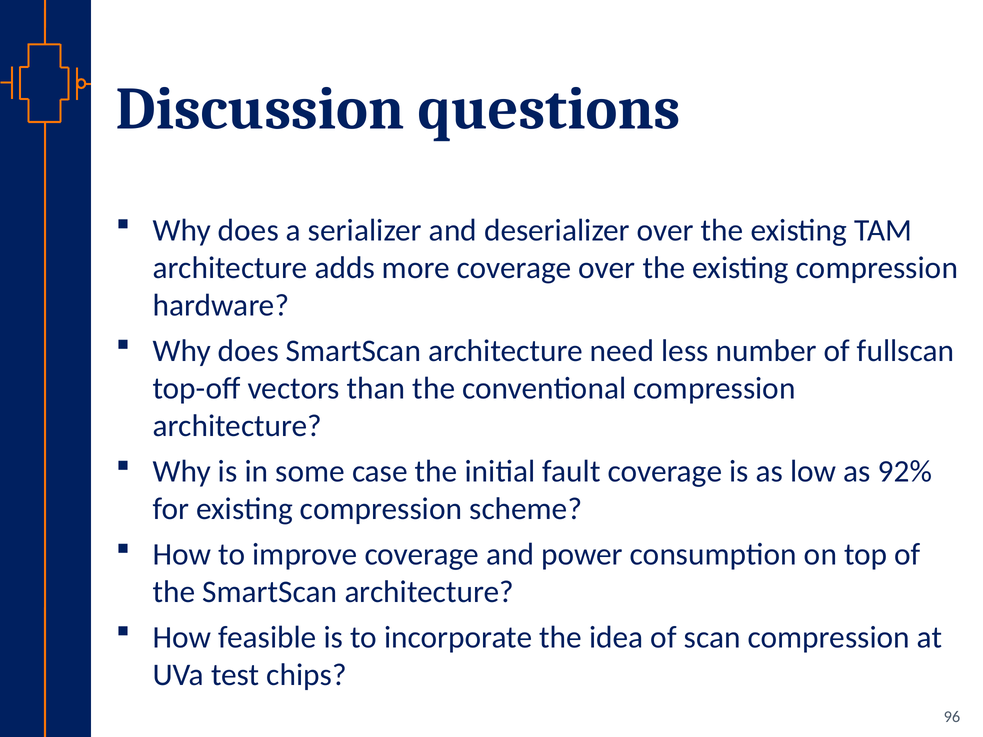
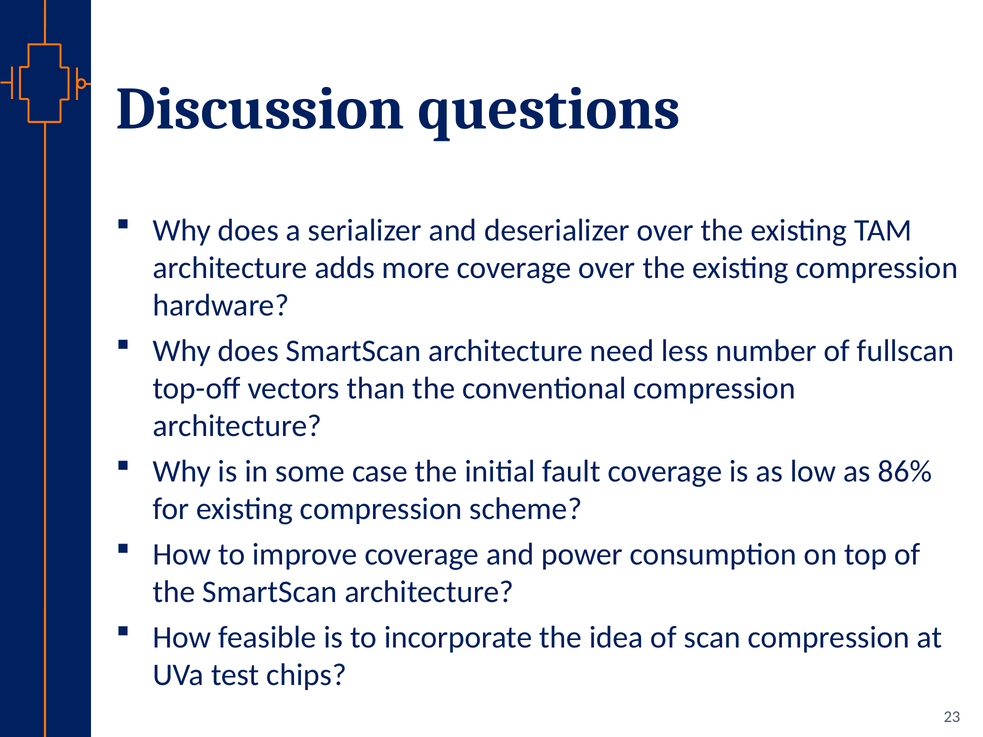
92%: 92% -> 86% (905, 472)
96: 96 -> 23 (952, 717)
